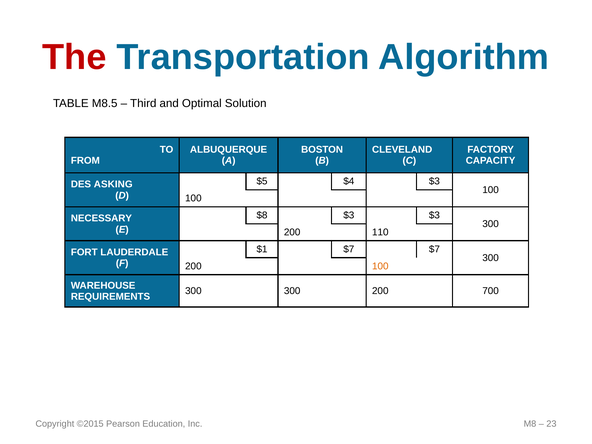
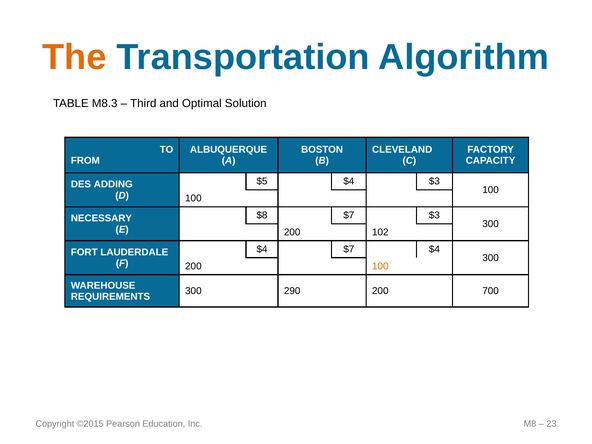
The colour: red -> orange (74, 57)
M8.5: M8.5 -> M8.3 (105, 103)
ASKING: ASKING -> ADDING (113, 184)
$8 $3: $3 -> $7 (349, 215)
110: 110 -> 102 (380, 232)
$1: $1 -> $4 (262, 249)
$7 $7: $7 -> $4 (434, 249)
300 300: 300 -> 290 (292, 291)
